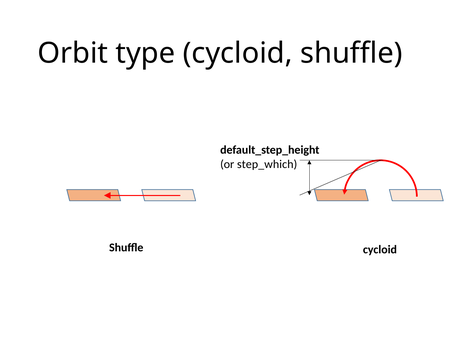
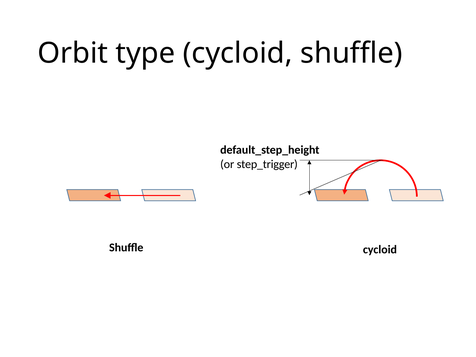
step_which: step_which -> step_trigger (267, 164)
